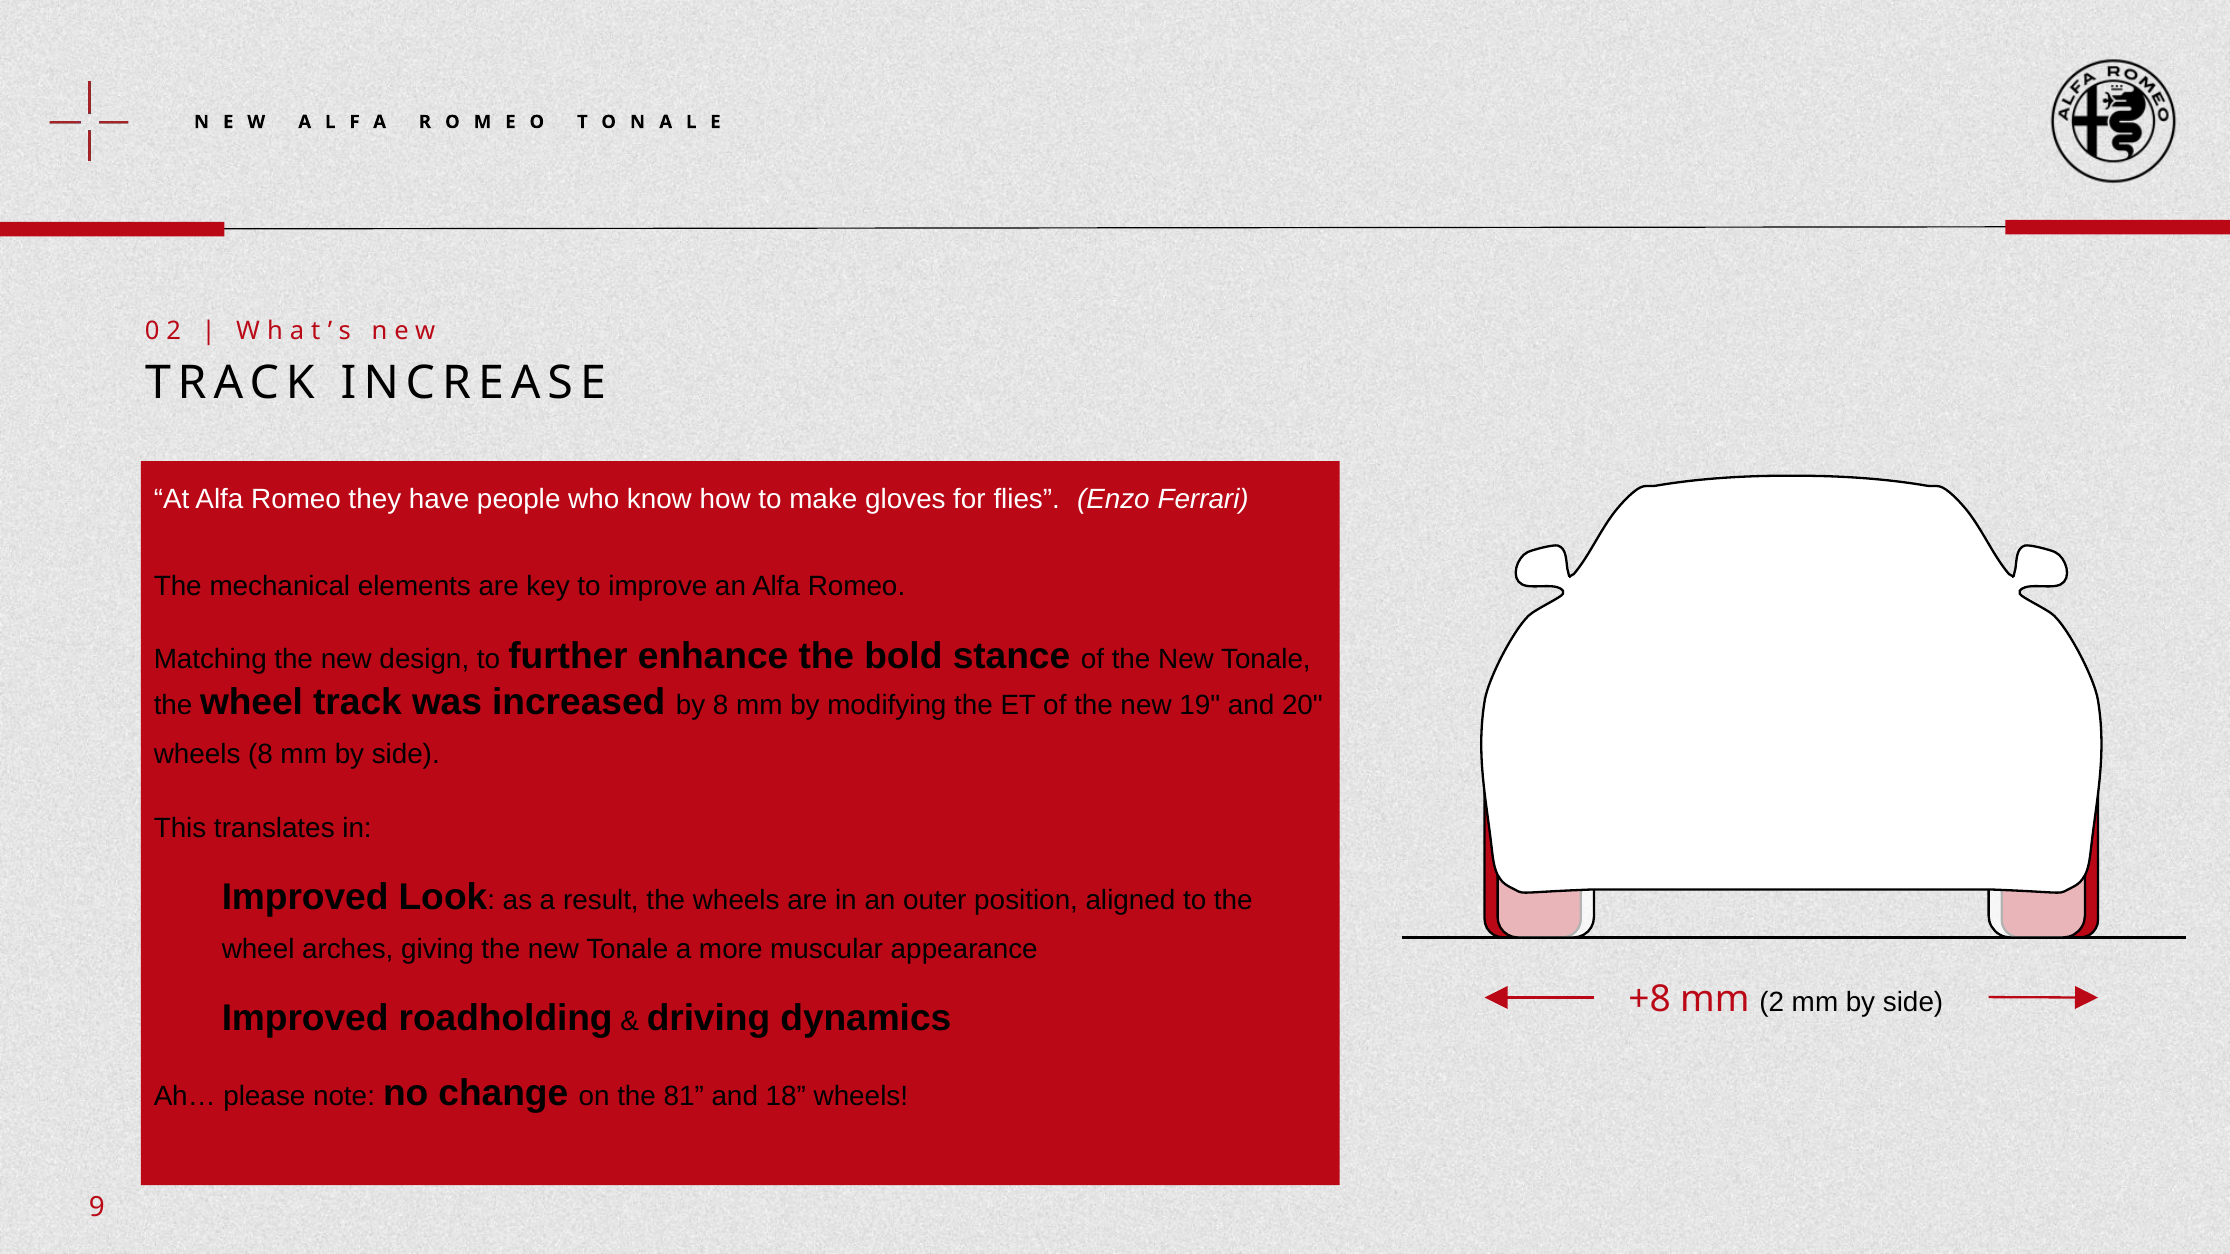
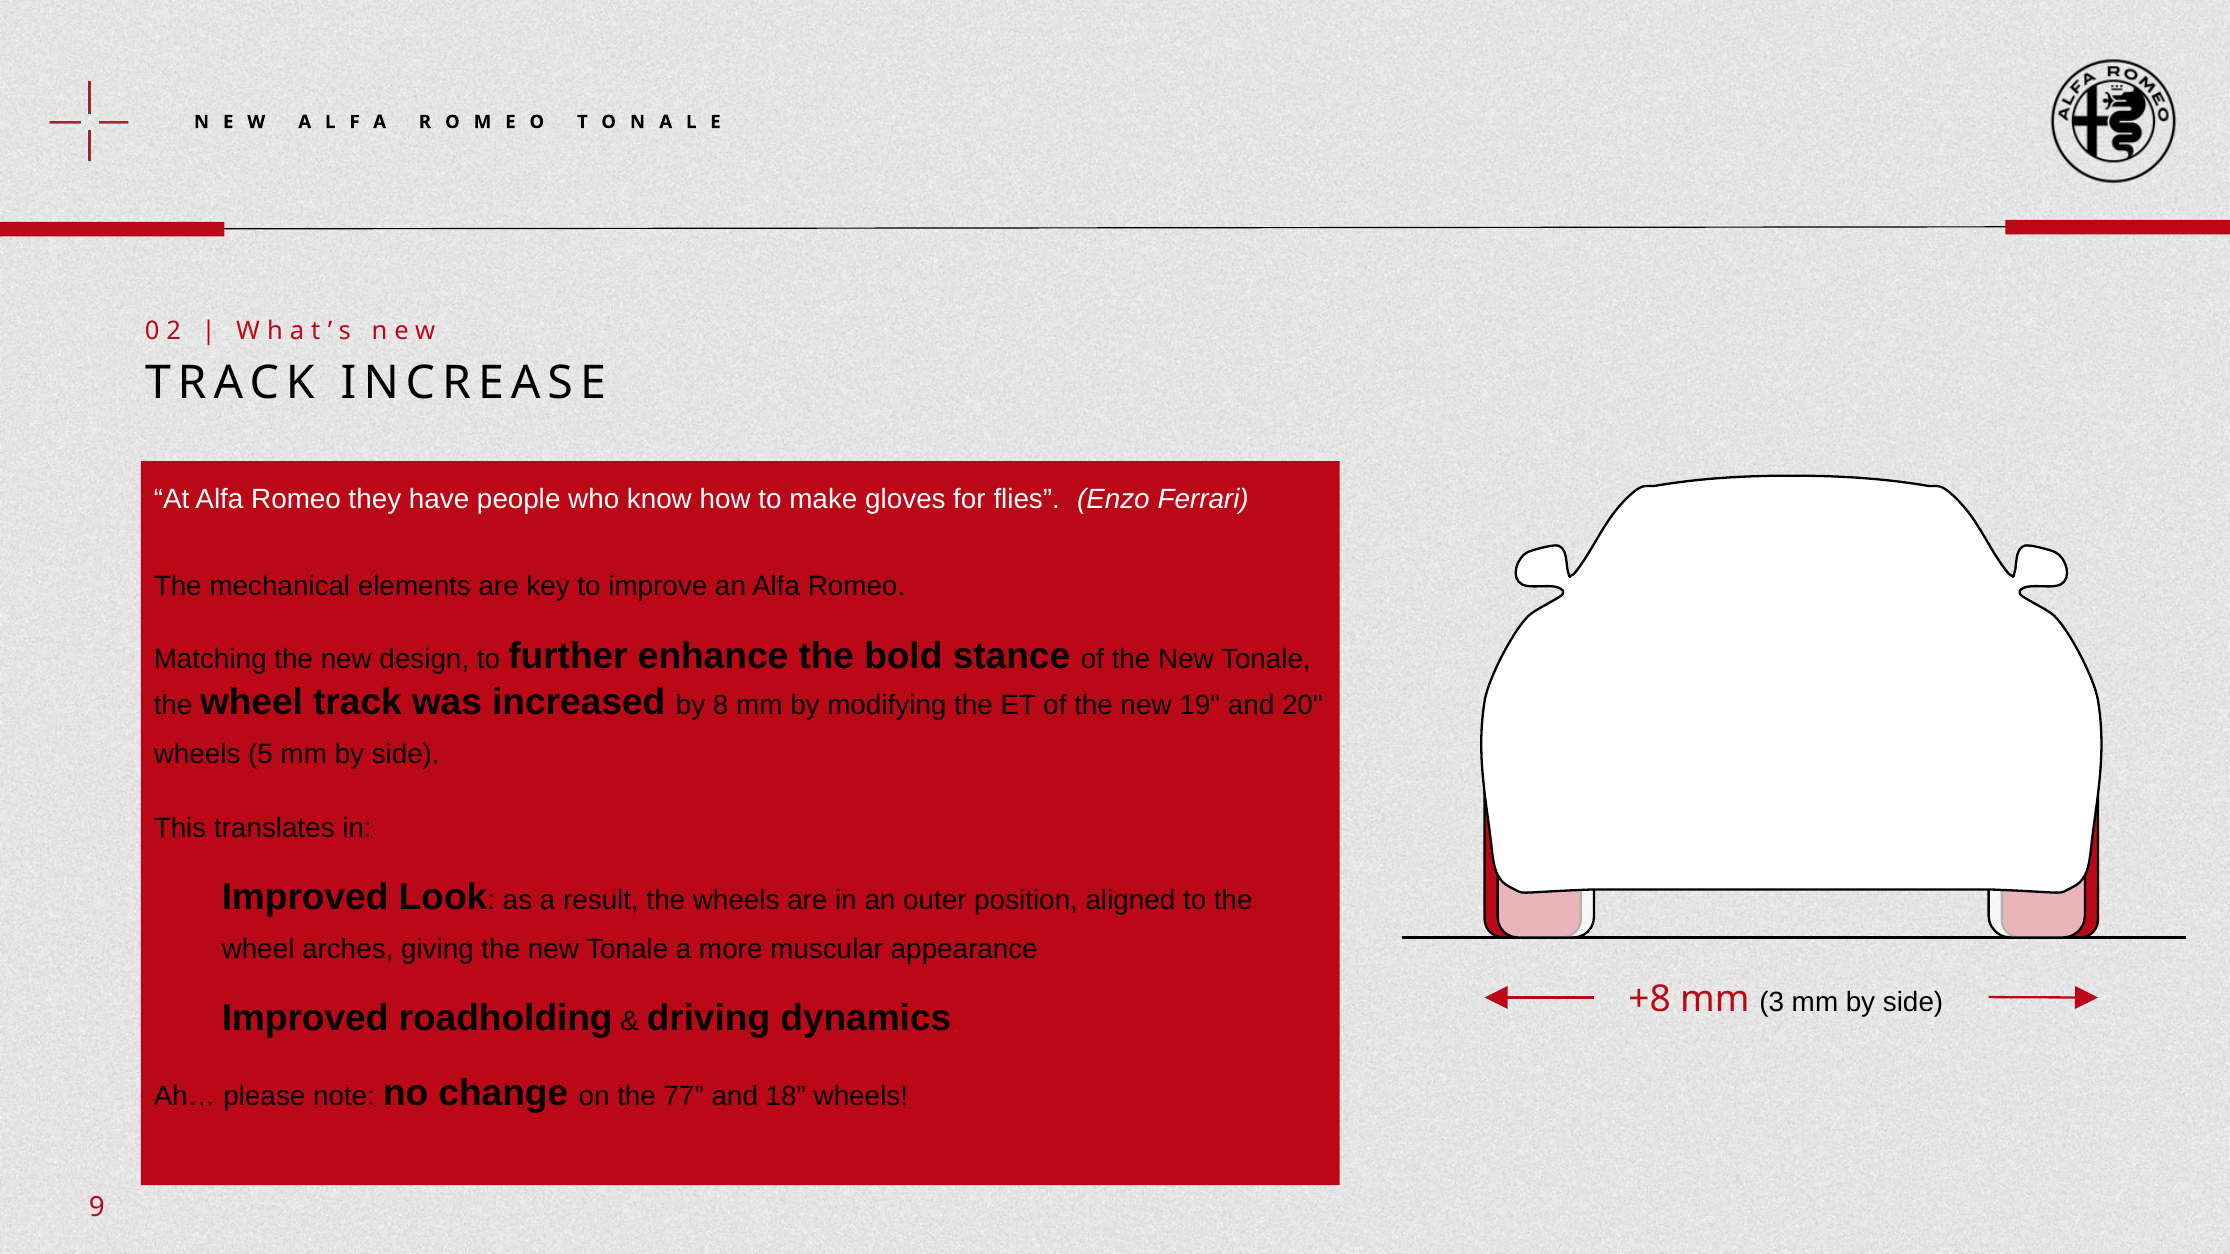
wheels 8: 8 -> 5 (261, 754)
mm 2: 2 -> 3 (1772, 1003)
81: 81 -> 77 (684, 1096)
